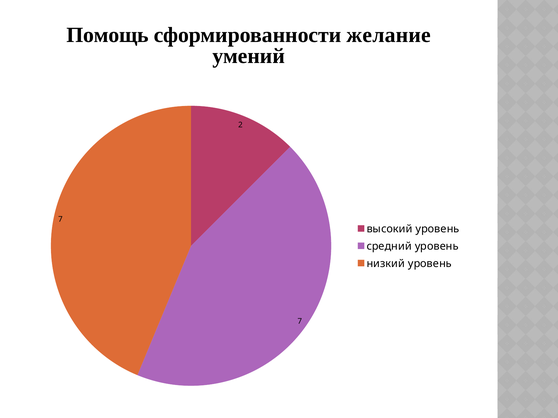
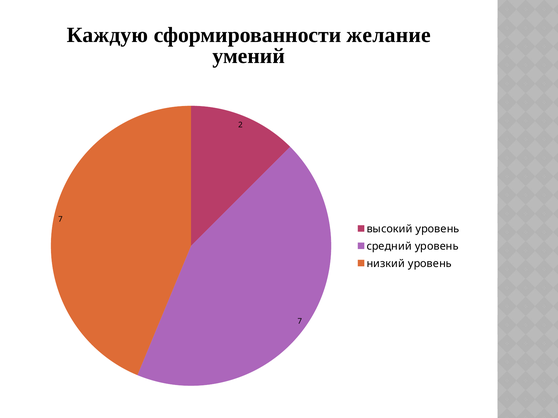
Помощь: Помощь -> Каждую (107, 35)
